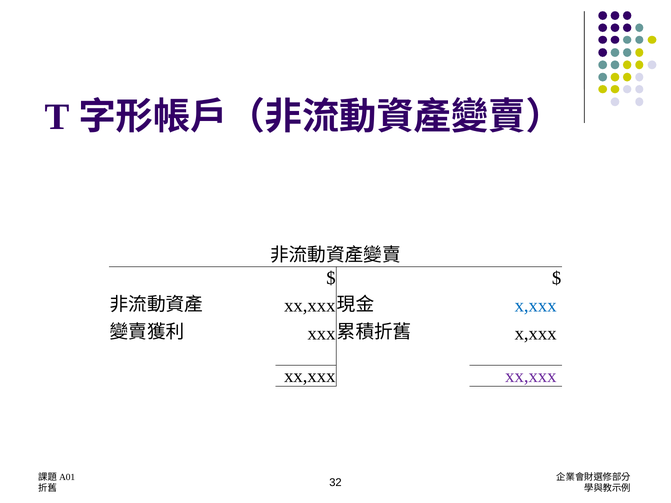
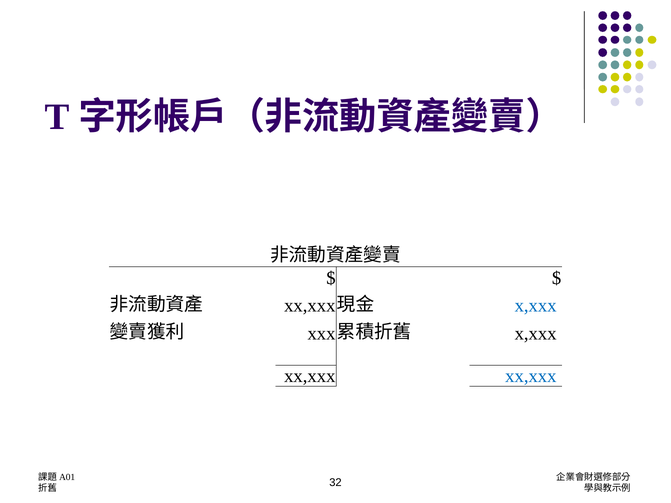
xx,xxx colour: purple -> blue (531, 376)
